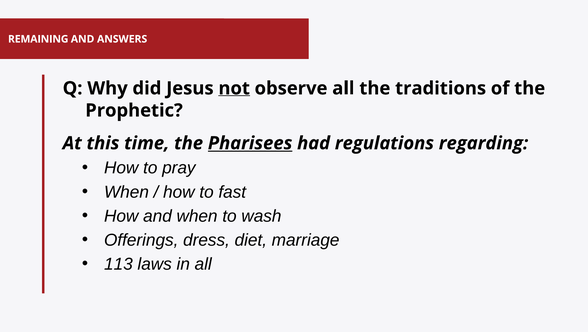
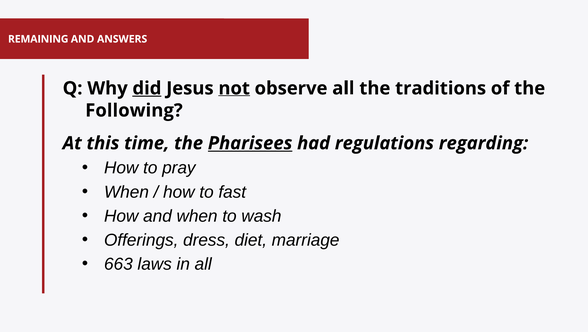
did underline: none -> present (147, 88)
Prophetic: Prophetic -> Following (134, 110)
113: 113 -> 663 (118, 264)
